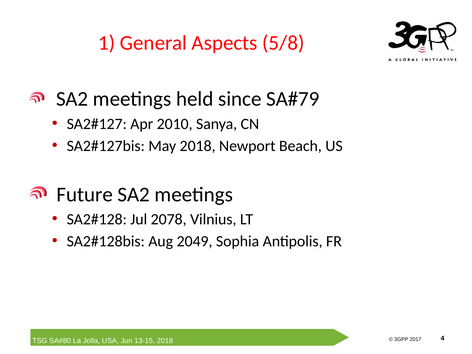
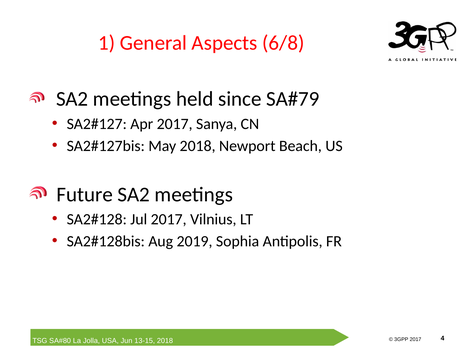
5/8: 5/8 -> 6/8 (283, 43)
Apr 2010: 2010 -> 2017 (175, 124)
Jul 2078: 2078 -> 2017 (169, 219)
2049: 2049 -> 2019 (195, 241)
